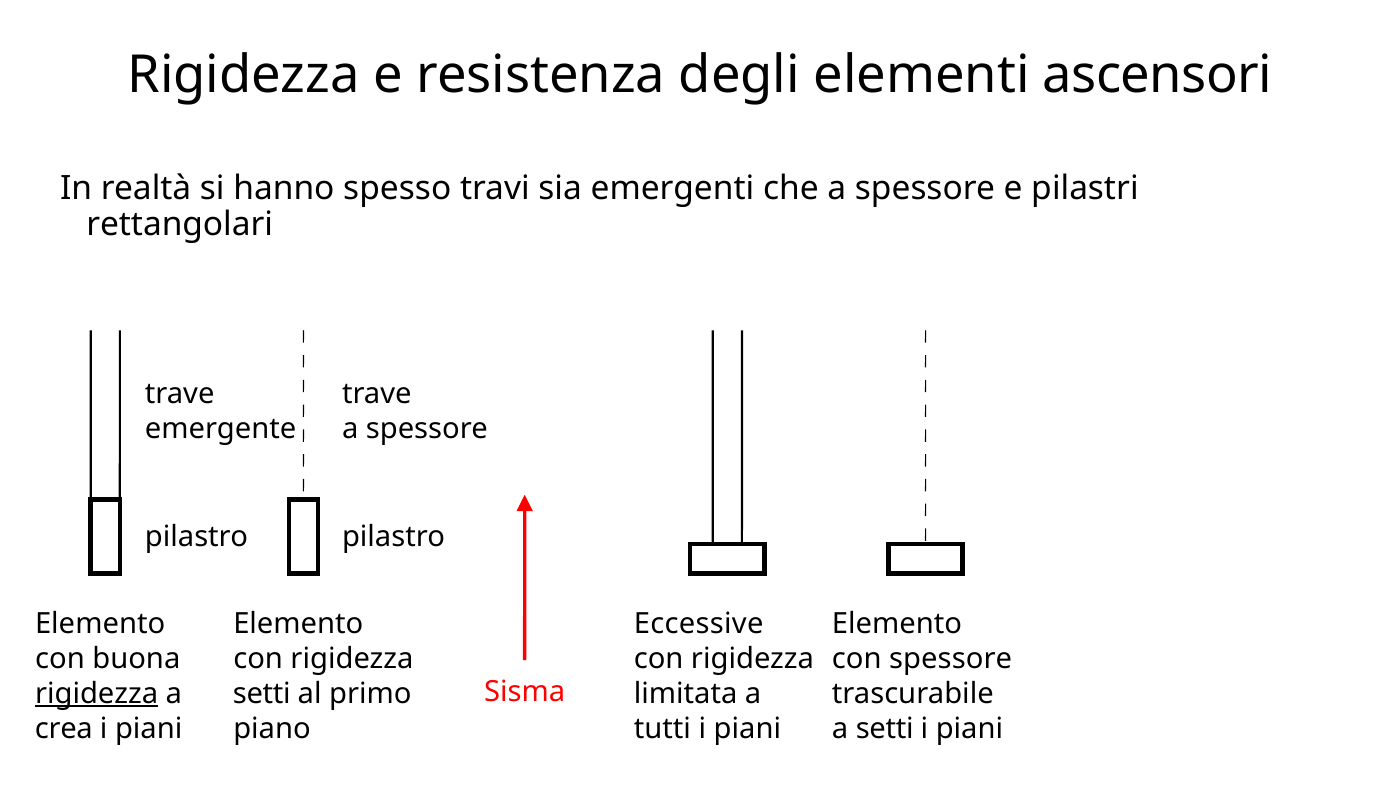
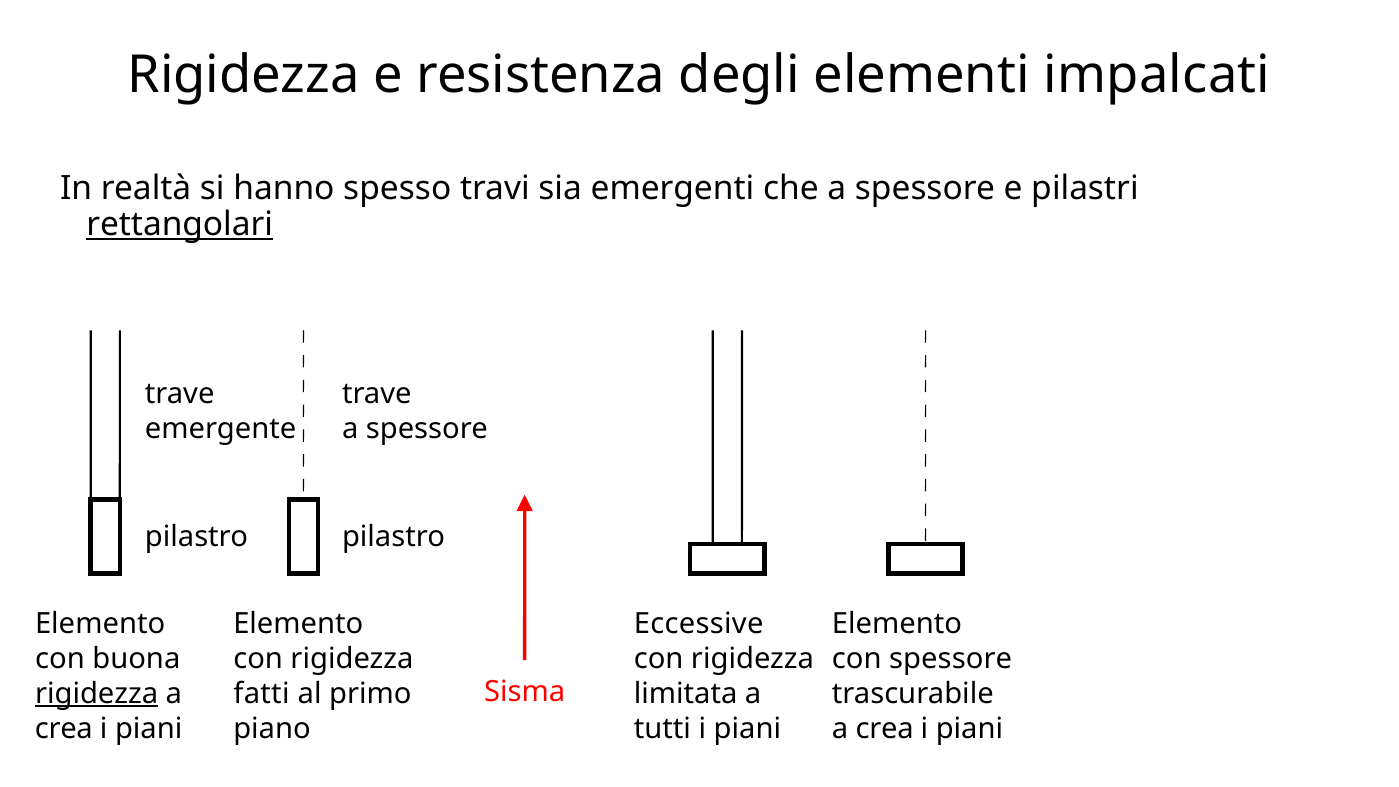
ascensori: ascensori -> impalcati (1157, 76)
rettangolari underline: none -> present (180, 225)
setti: setti -> fatti (262, 693)
setti: setti -> crea (885, 728)
